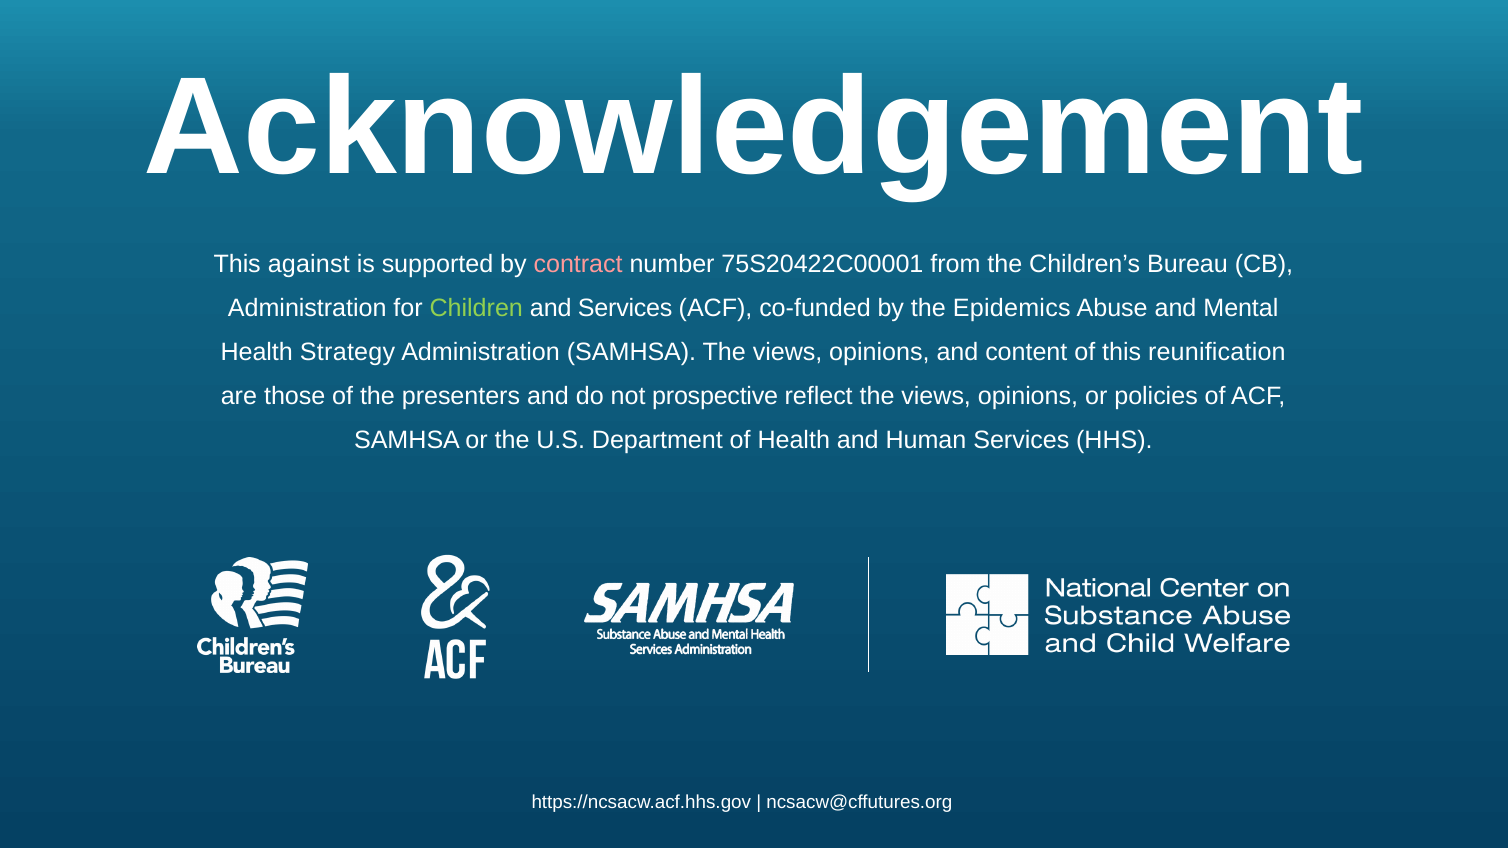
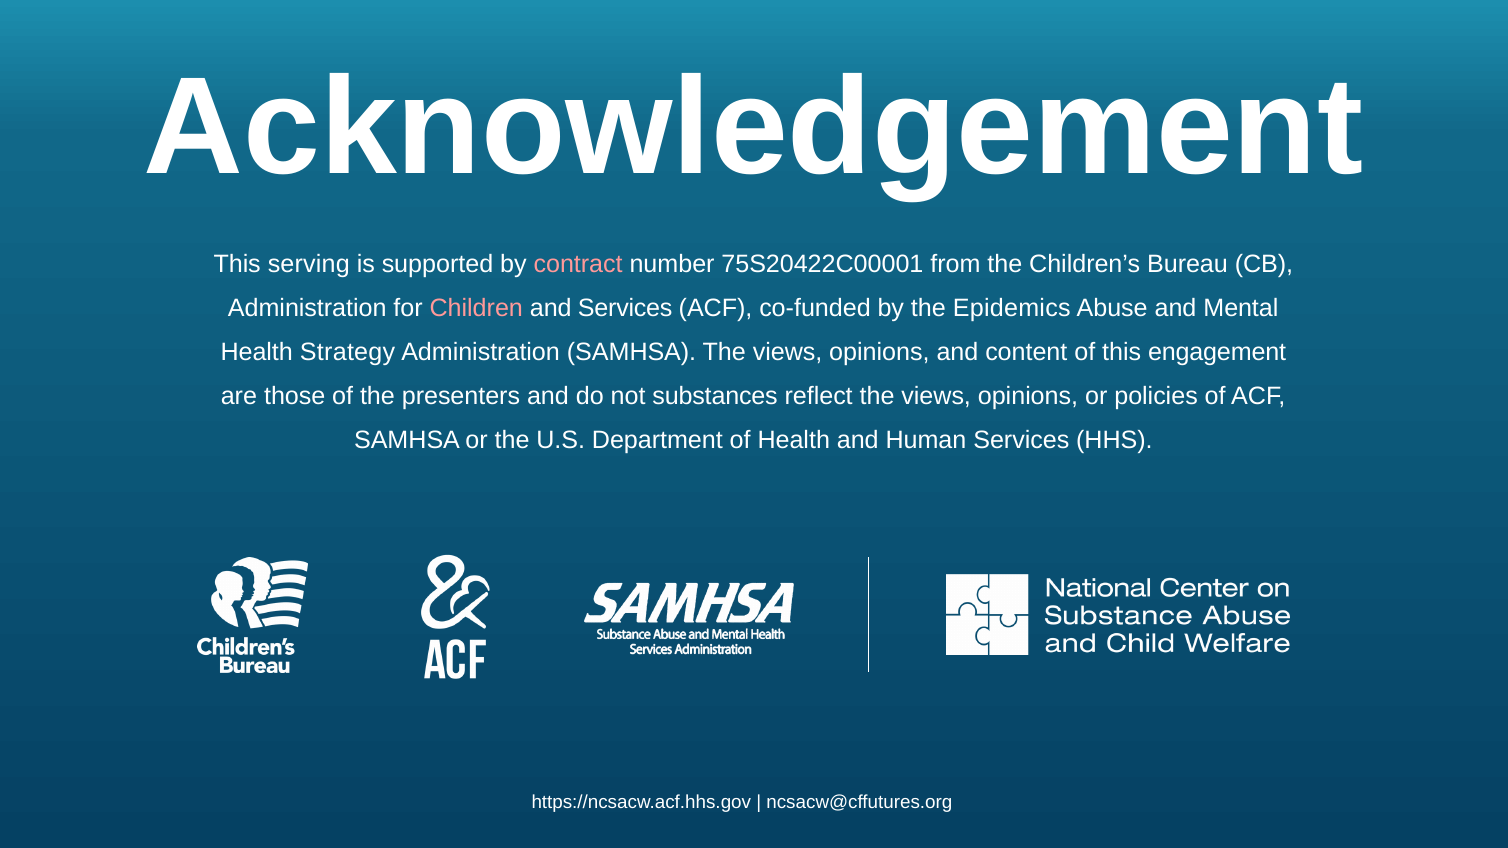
against: against -> serving (309, 264)
Children colour: light green -> pink (476, 308)
reunification: reunification -> engagement (1217, 352)
prospective: prospective -> substances (715, 396)
